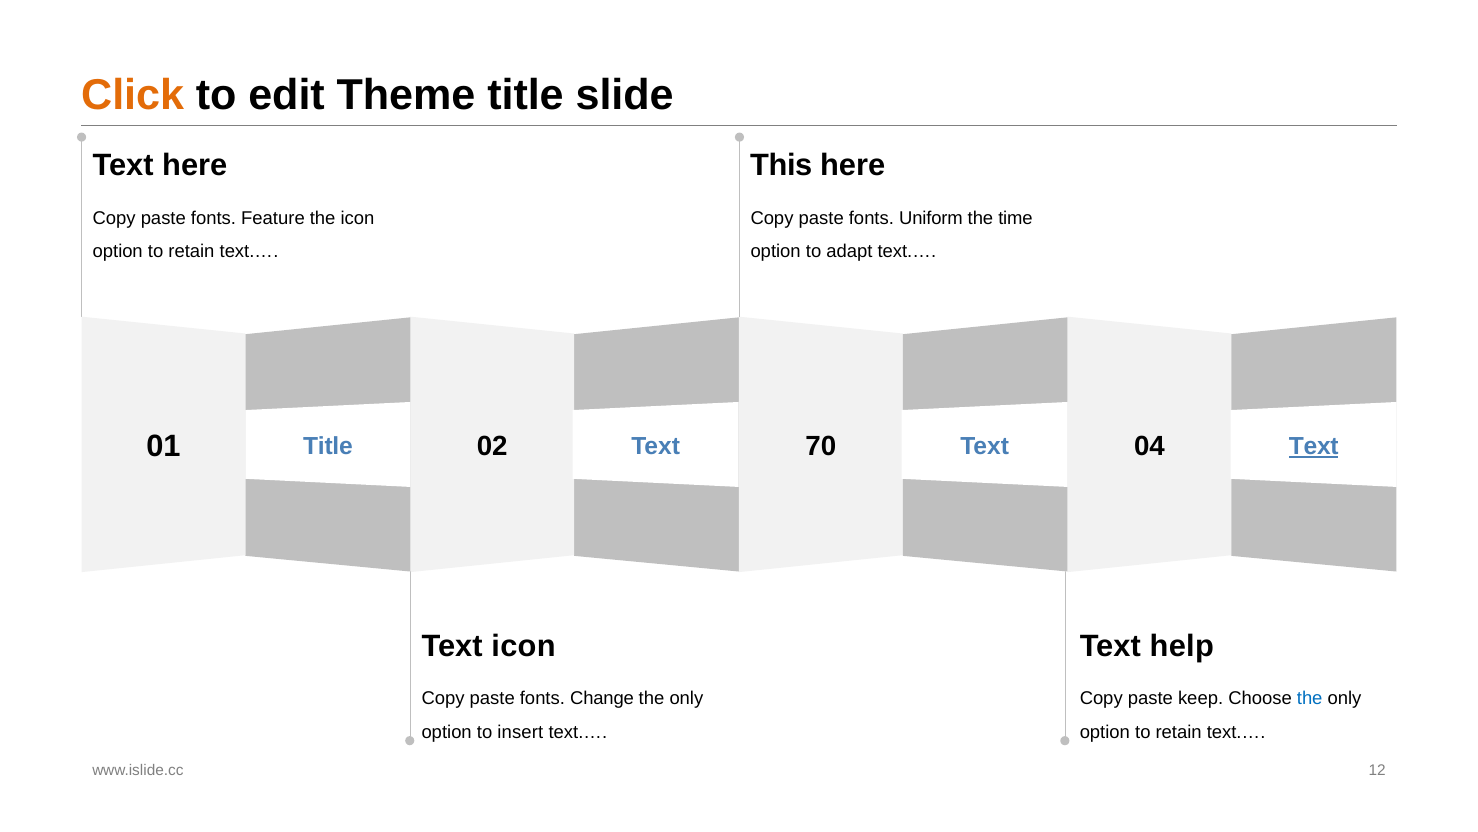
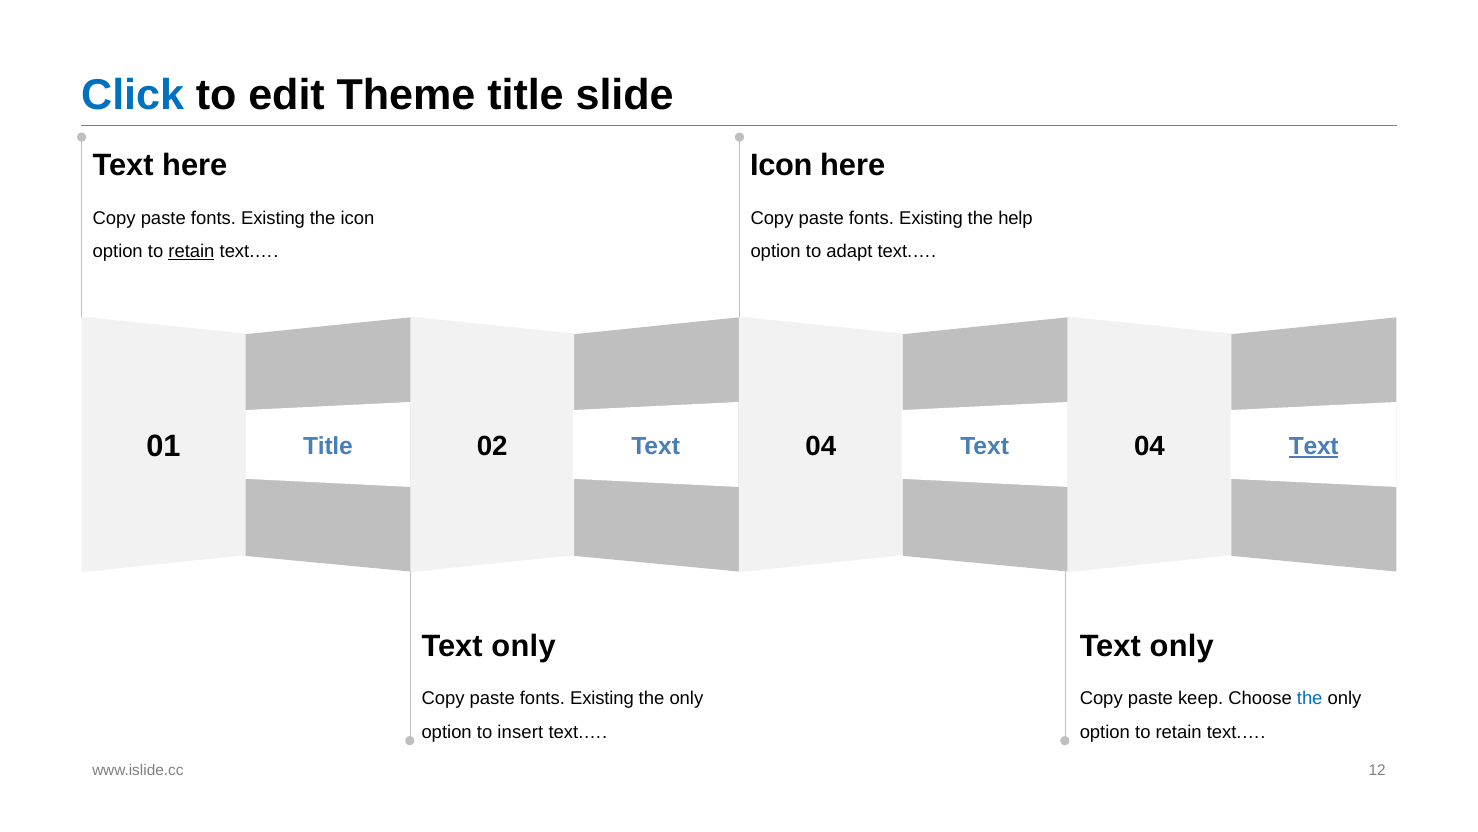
Click colour: orange -> blue (133, 96)
This: This -> Icon (781, 165)
Feature: Feature -> Existing (273, 218)
Uniform: Uniform -> Existing (931, 218)
time: time -> help (1015, 218)
retain underline: none -> present (191, 251)
01 70: 70 -> 04 (821, 446)
icon: icon -> only (524, 645)
help: help -> only (1182, 645)
Change: Change -> Existing (602, 698)
